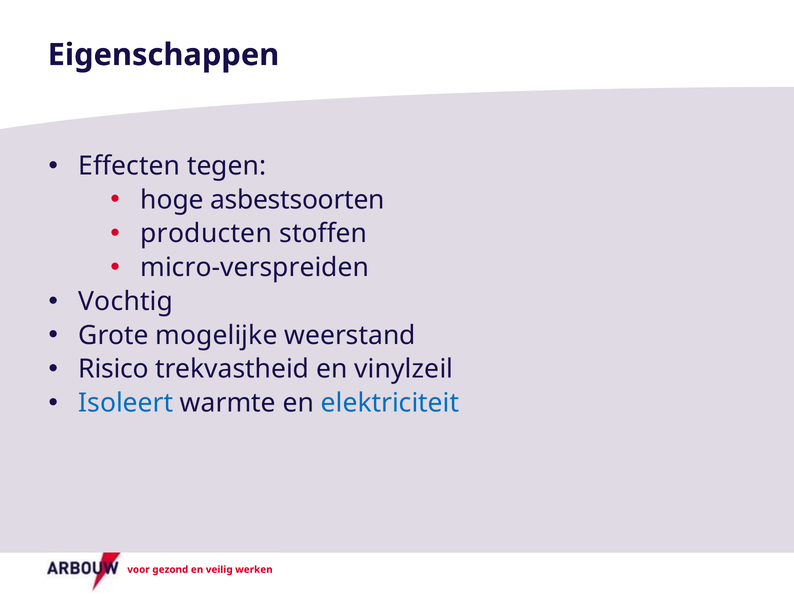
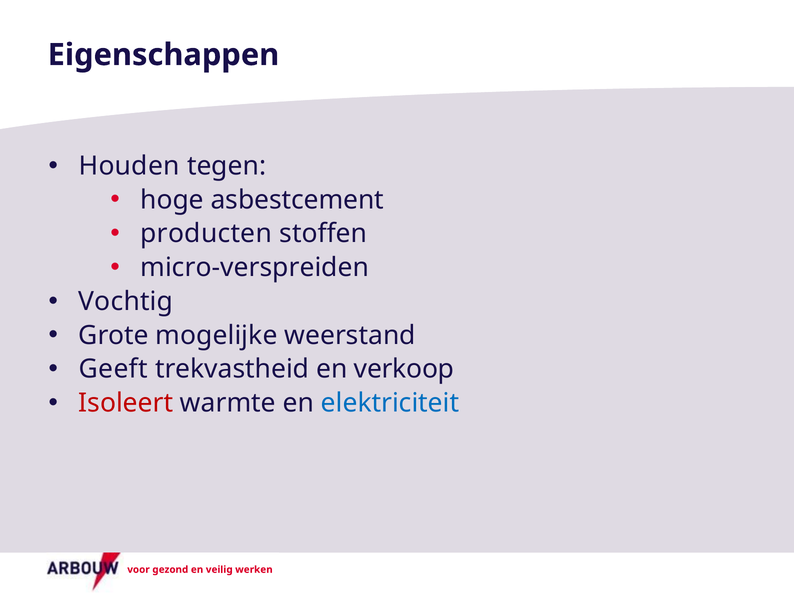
Effecten: Effecten -> Houden (129, 166)
asbestsoorten: asbestsoorten -> asbestcement (297, 200)
Risico: Risico -> Geeft (113, 369)
vinylzeil: vinylzeil -> verkoop (404, 369)
Isoleert colour: blue -> red (126, 403)
